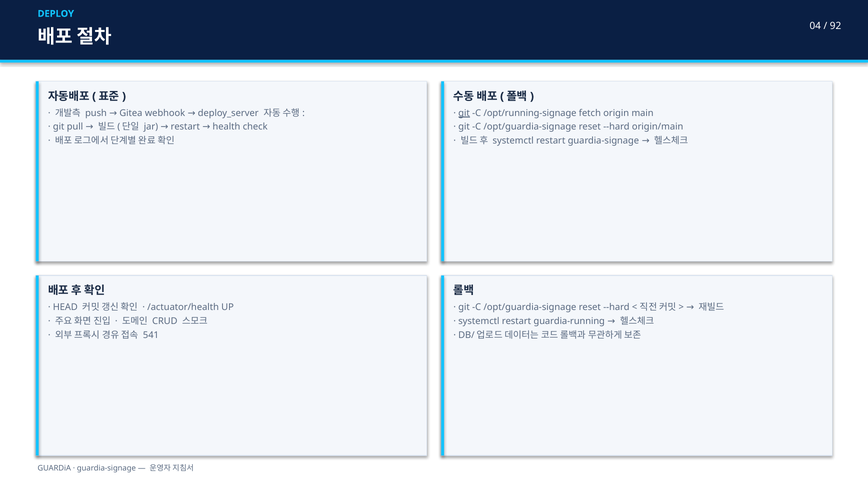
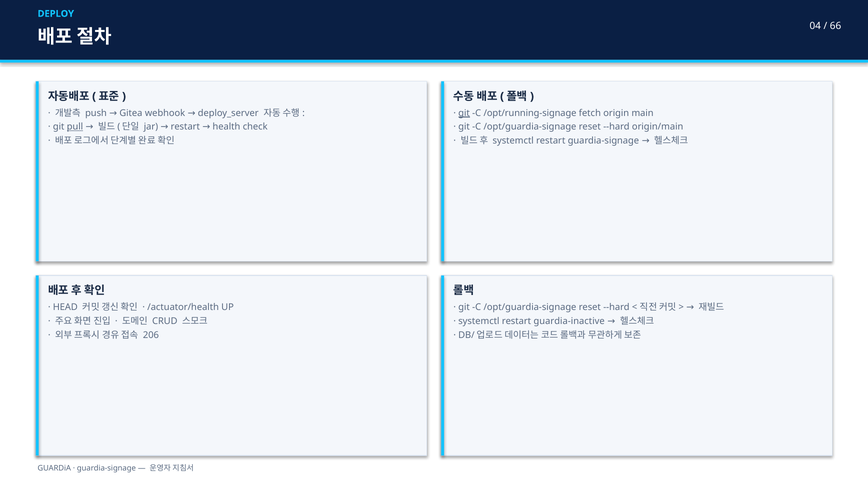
92: 92 -> 66 (836, 26)
pull underline: none -> present (75, 127)
guardia-running: guardia-running -> guardia-inactive (569, 321)
541: 541 -> 206 (151, 335)
